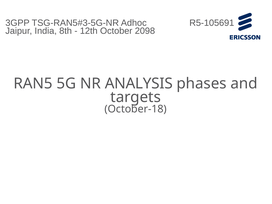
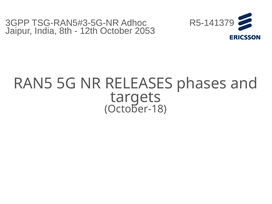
R5-105691: R5-105691 -> R5-141379 (212, 23)
2098: 2098 -> 2053 (145, 31)
ANALYSIS: ANALYSIS -> RELEASES (139, 84)
